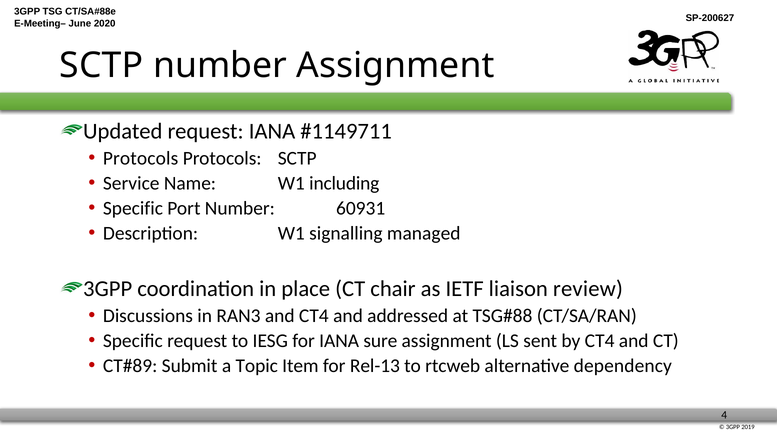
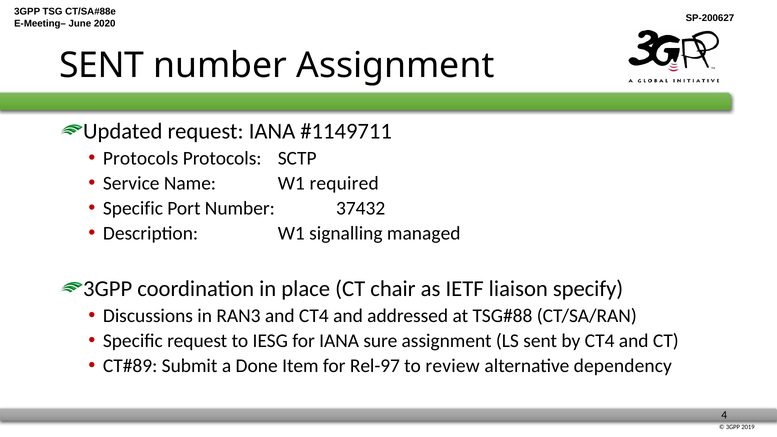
SCTP: SCTP -> SENT (102, 65)
including: including -> required (344, 183)
60931: 60931 -> 37432 (361, 208)
review: review -> specify (588, 289)
Topic: Topic -> Done (257, 366)
Rel-13: Rel-13 -> Rel-97 (375, 366)
rtcweb: rtcweb -> review (453, 366)
